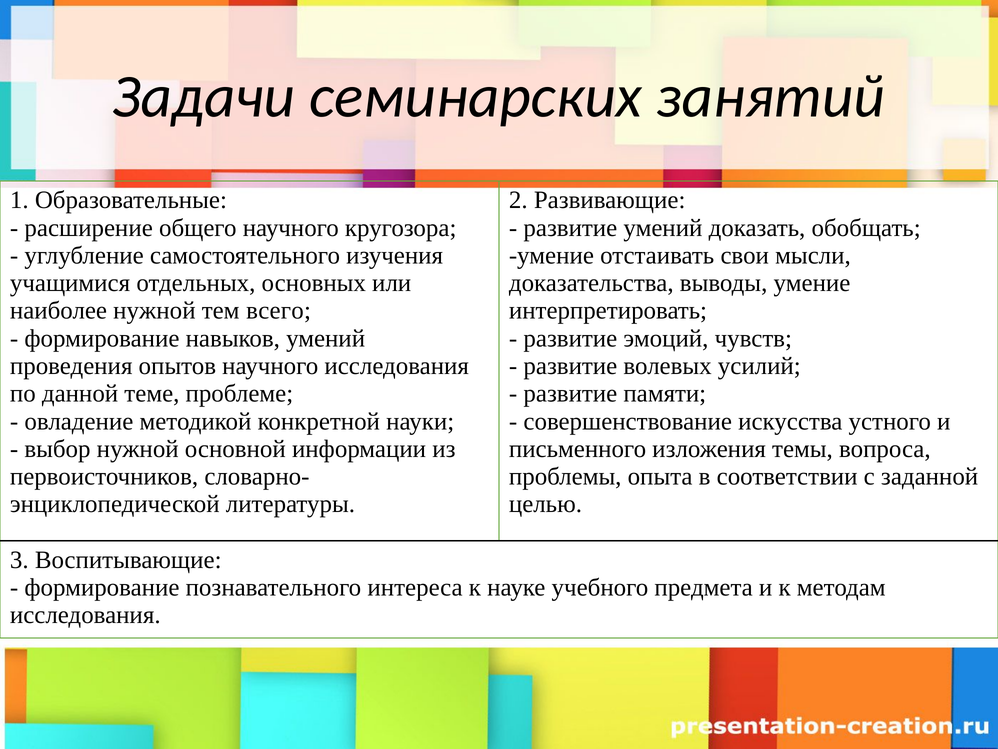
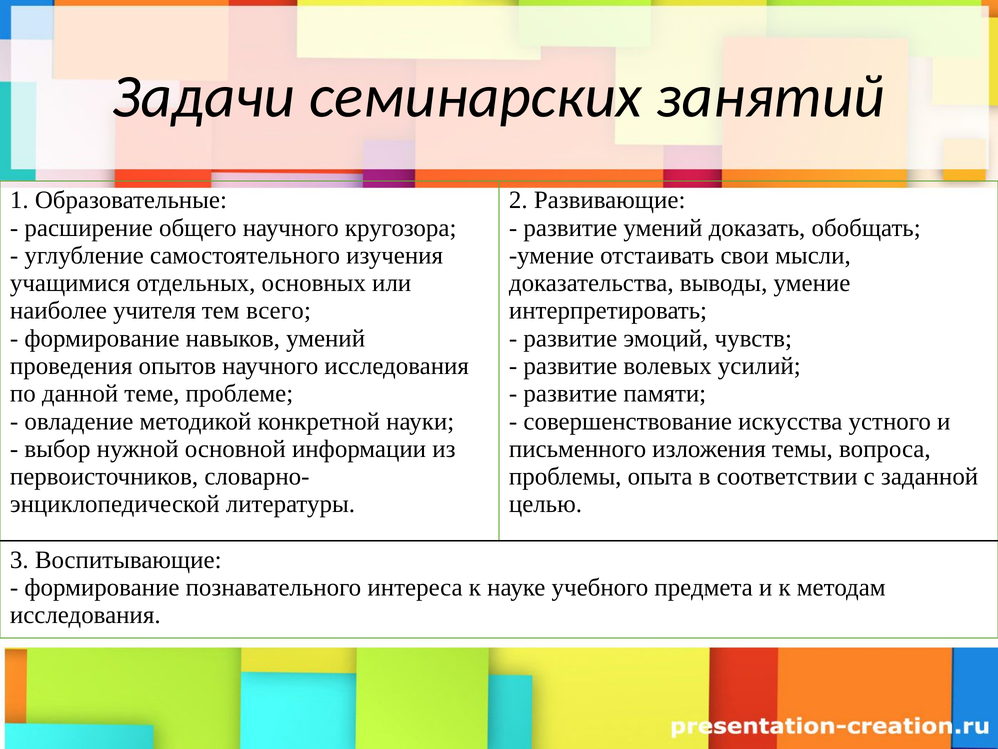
наиболее нужной: нужной -> учителя (155, 310)
